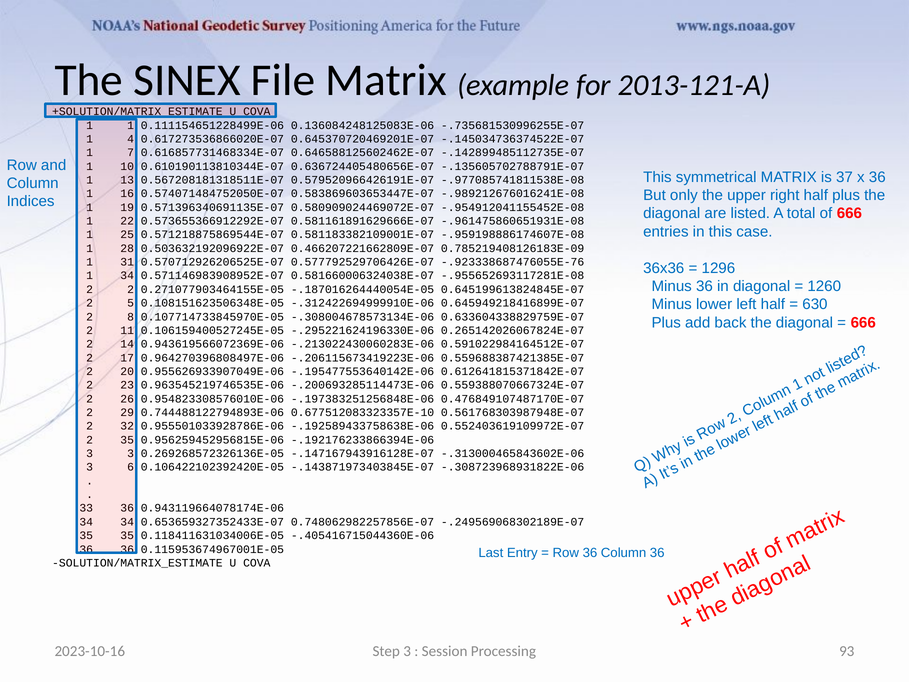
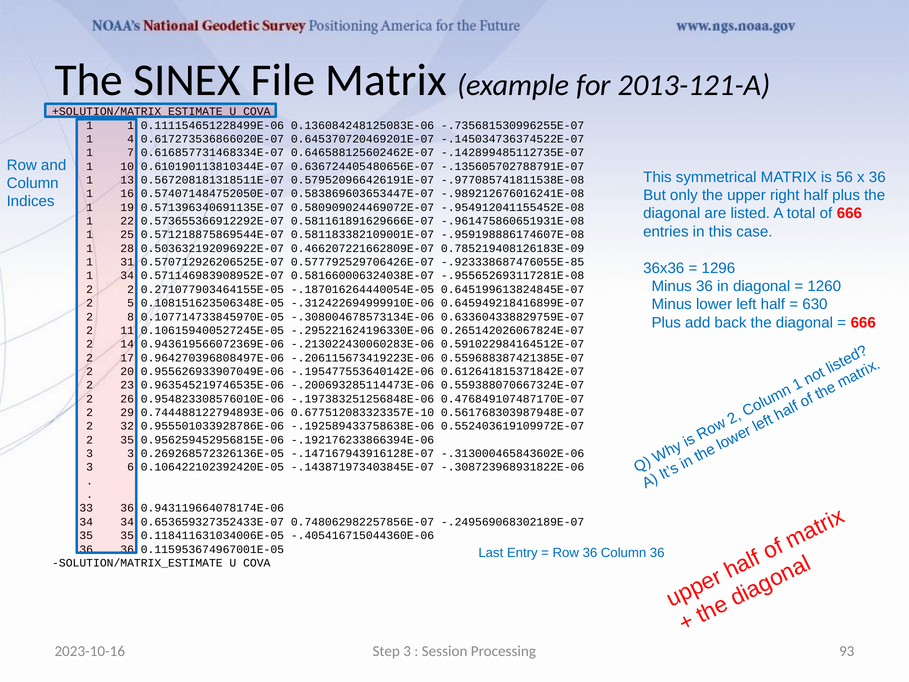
37: 37 -> 56 (844, 177)
-.923338687476055E-76: -.923338687476055E-76 -> -.923338687476055E-85 (513, 262)
